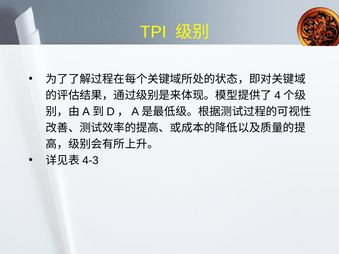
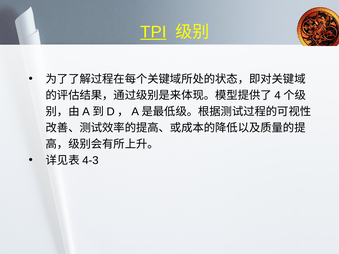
TPI underline: none -> present (153, 32)
